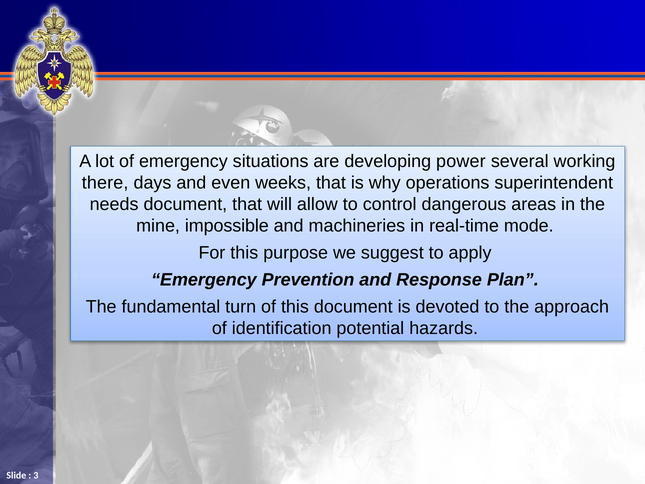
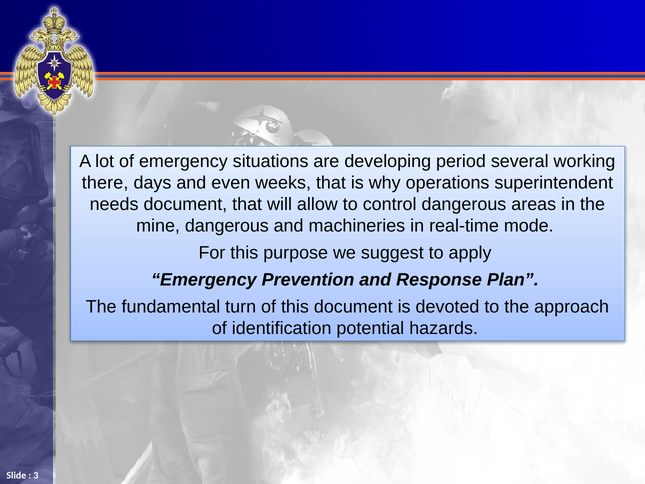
power: power -> period (461, 161)
mine impossible: impossible -> dangerous (227, 226)
